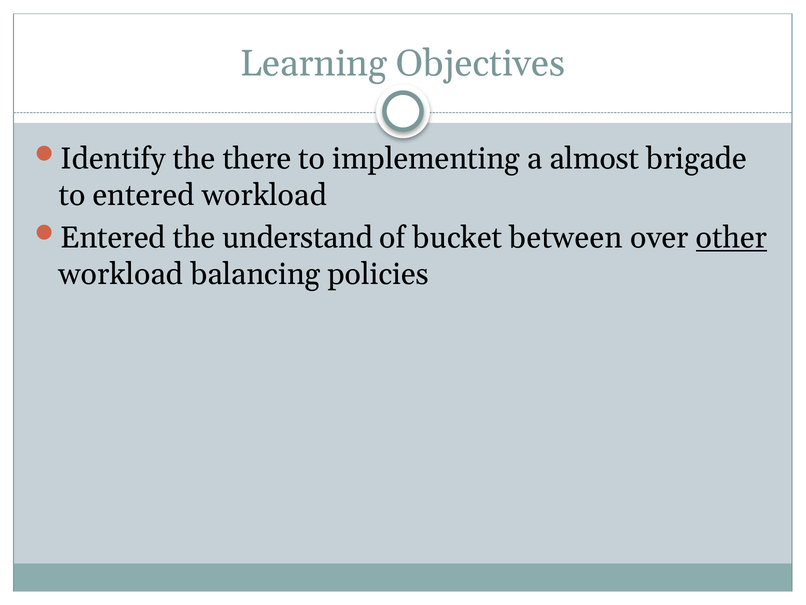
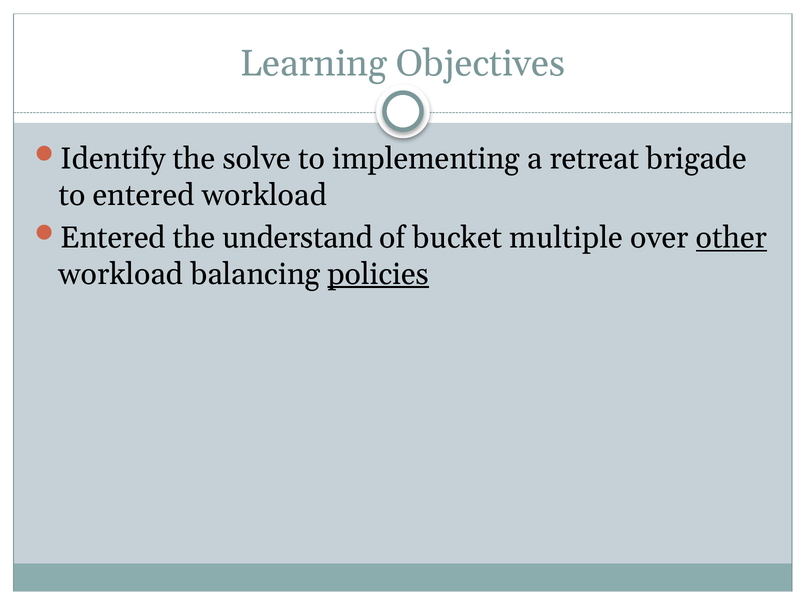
there: there -> solve (257, 159)
almost: almost -> retreat (594, 159)
between: between -> multiple (566, 238)
policies underline: none -> present (378, 274)
